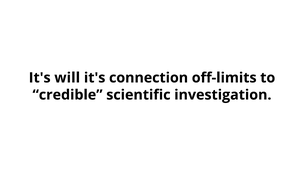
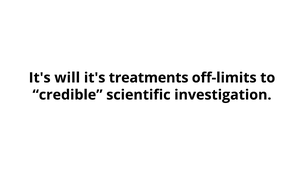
connection: connection -> treatments (149, 78)
